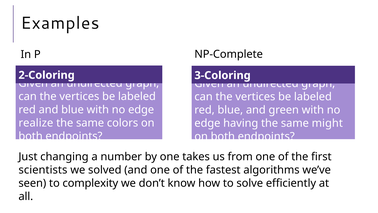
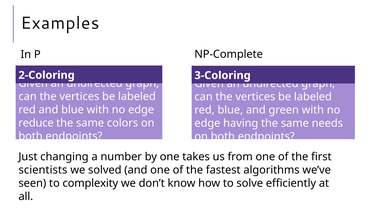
realize: realize -> reduce (36, 123)
might: might -> needs (327, 123)
